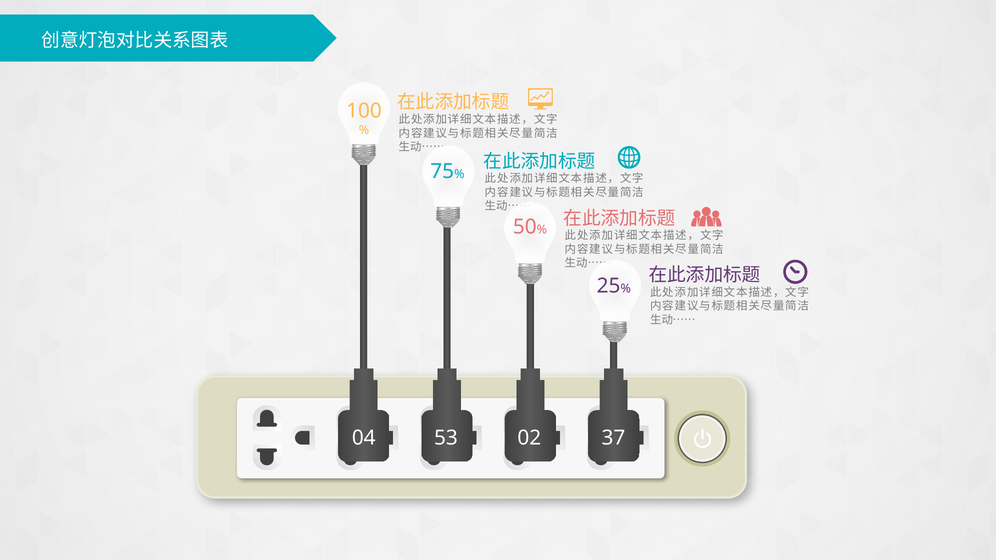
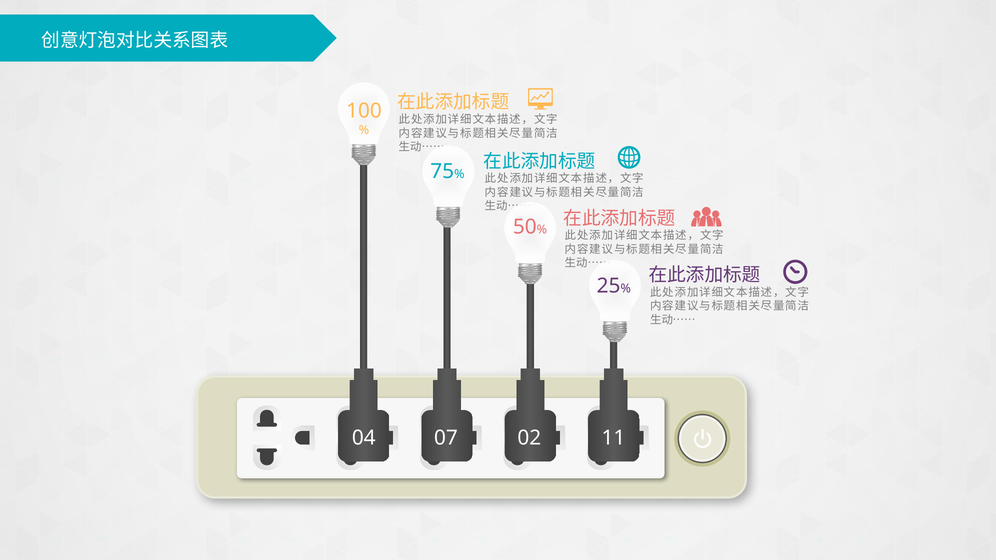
53: 53 -> 07 (446, 438)
37: 37 -> 11 (613, 438)
